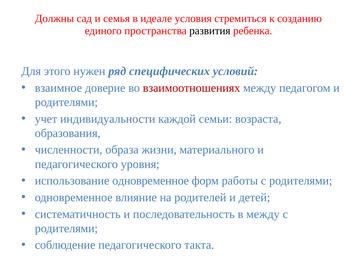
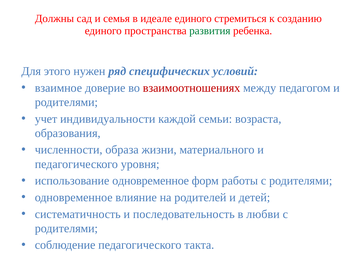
идеале условия: условия -> единого (193, 19)
развития colour: black -> green (210, 31)
в между: между -> любви (263, 214)
